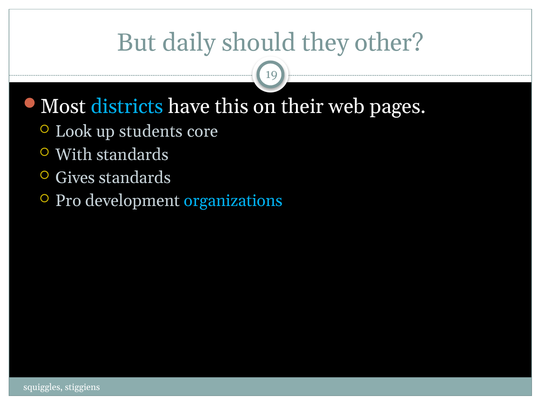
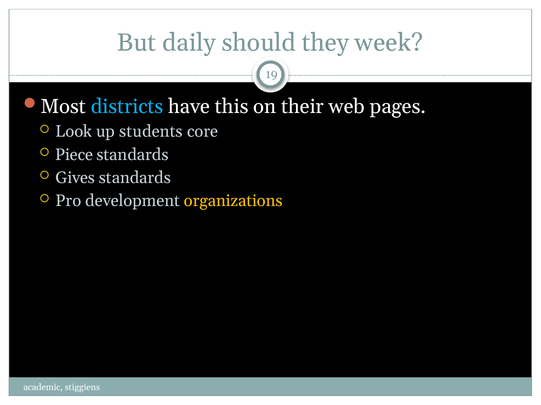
other: other -> week (389, 43)
With: With -> Piece (74, 155)
organizations colour: light blue -> yellow (233, 201)
squiggles: squiggles -> academic (43, 388)
